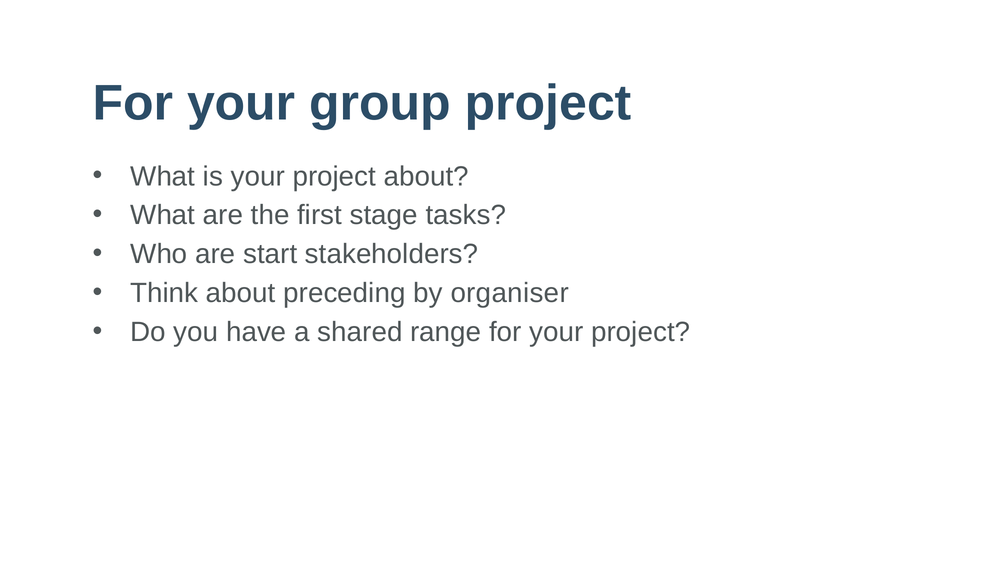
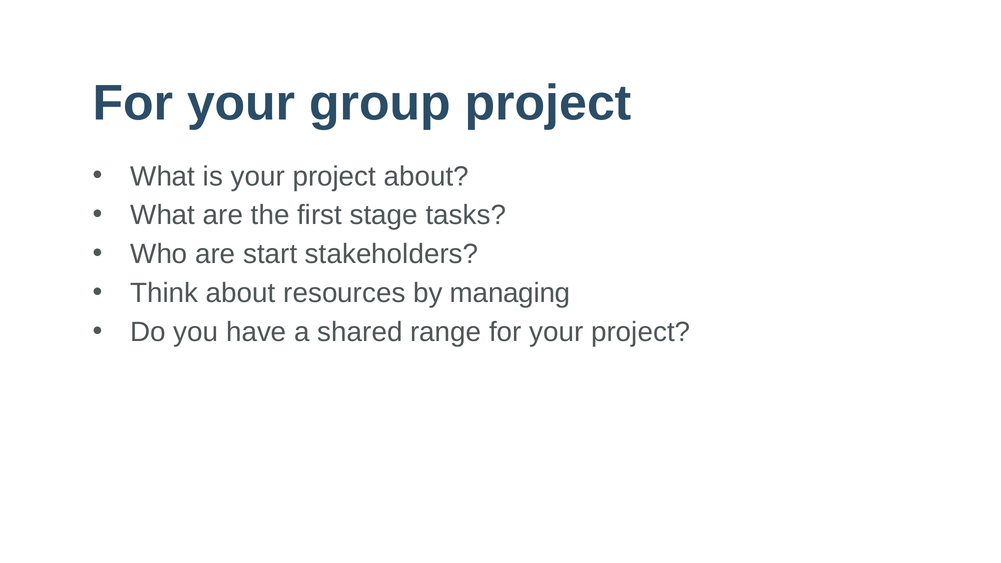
preceding: preceding -> resources (344, 293)
organiser: organiser -> managing (510, 293)
